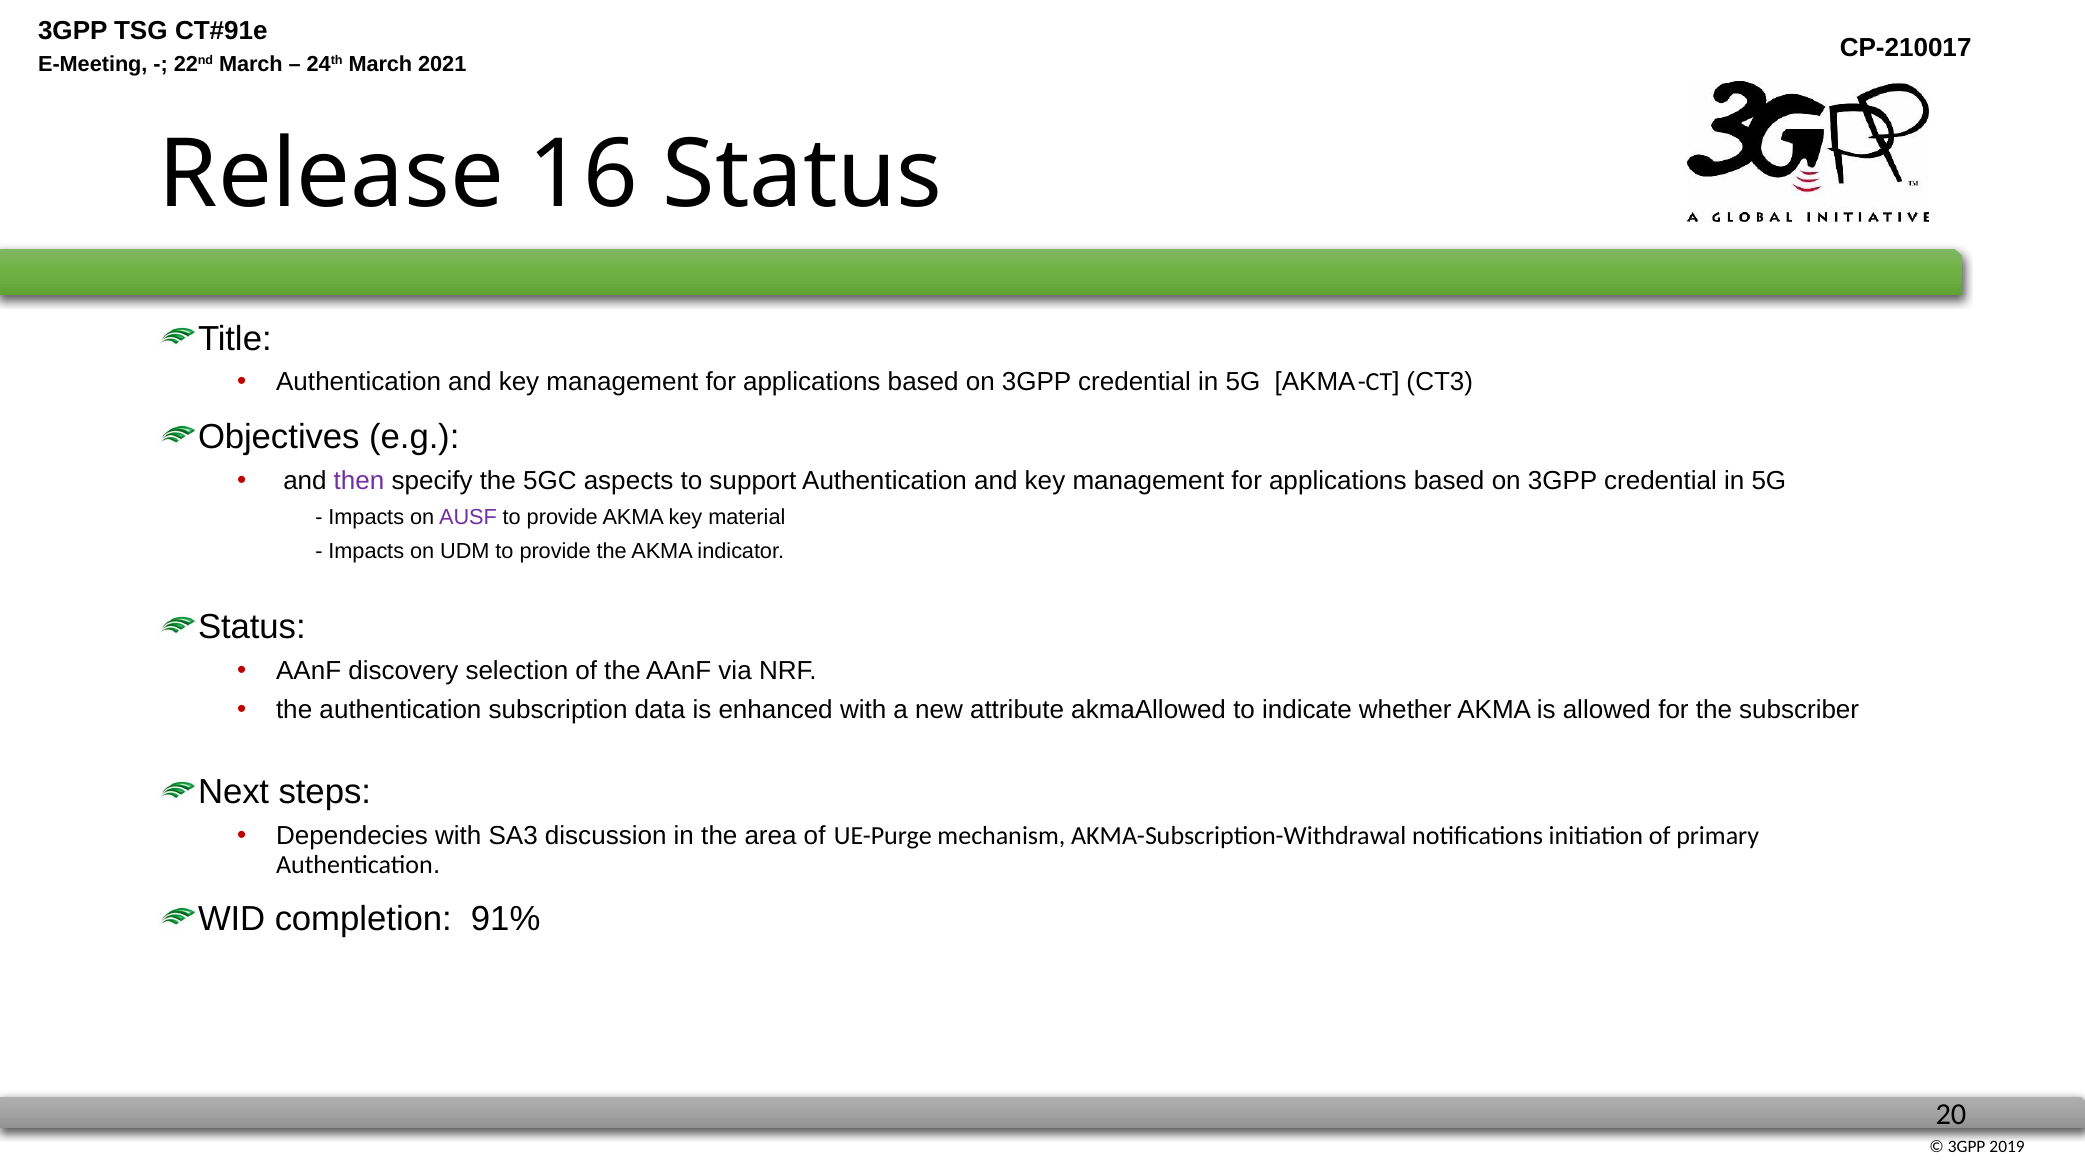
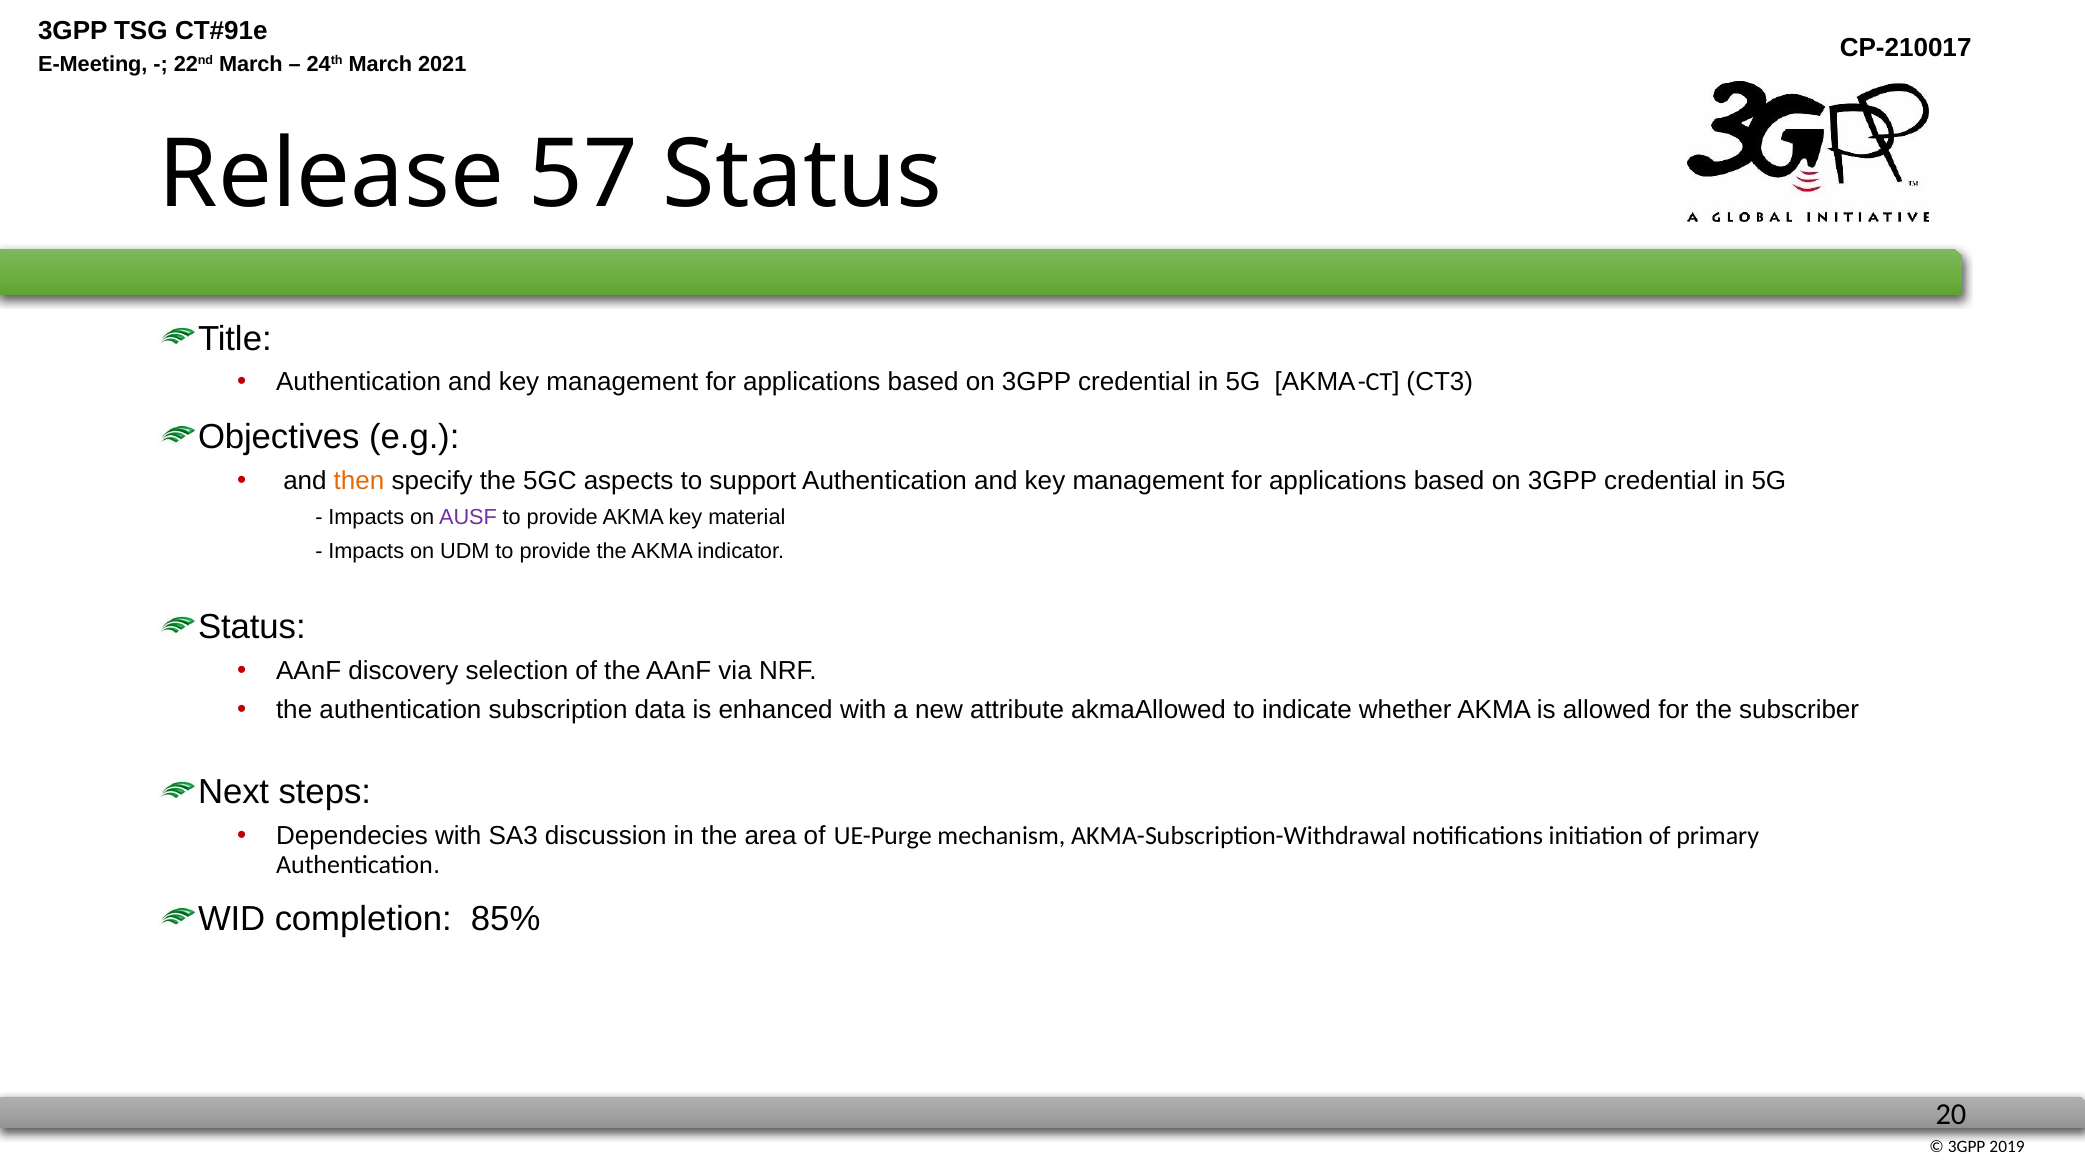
16: 16 -> 57 (583, 175)
then colour: purple -> orange (359, 480)
91%: 91% -> 85% (506, 919)
